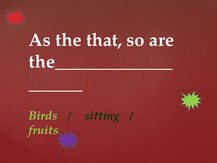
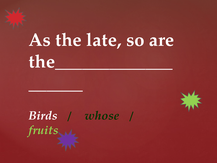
that: that -> late (104, 40)
Birds colour: light green -> white (43, 115)
sitting: sitting -> whose (102, 115)
